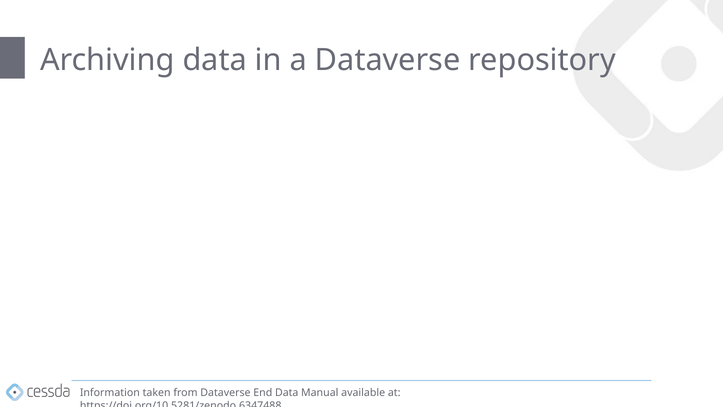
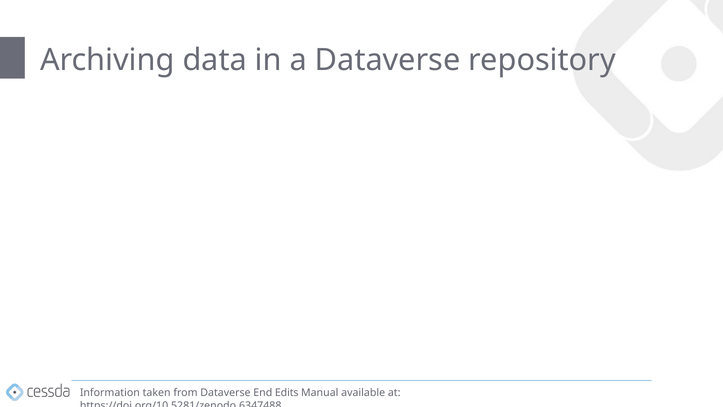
End Data: Data -> Edits (287, 393)
